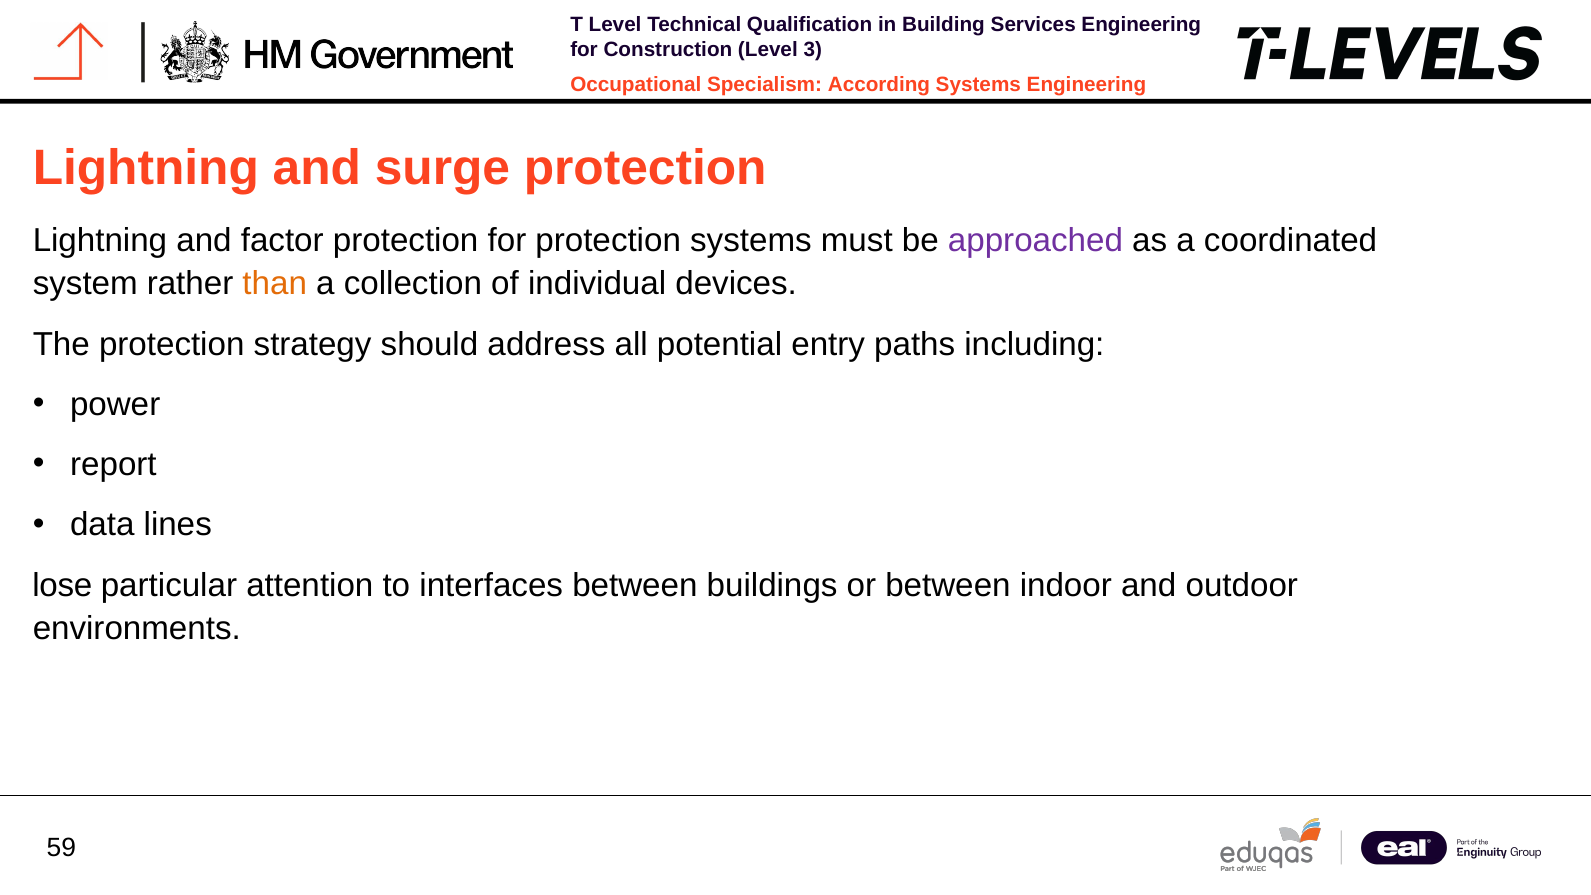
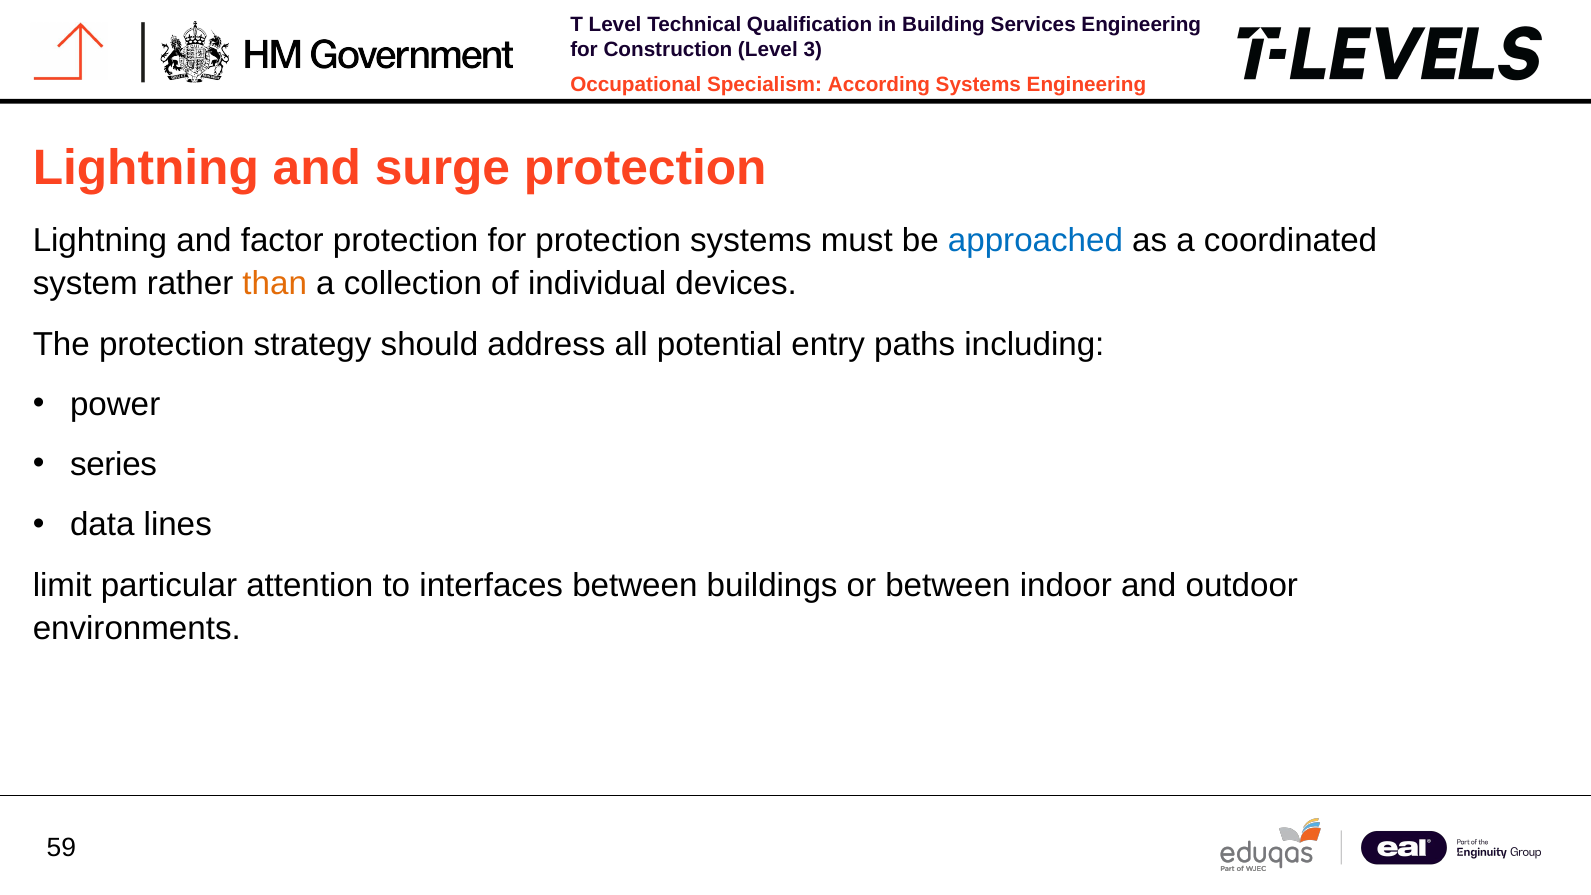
approached colour: purple -> blue (1035, 240)
report: report -> series (114, 465)
lose: lose -> limit (62, 585)
